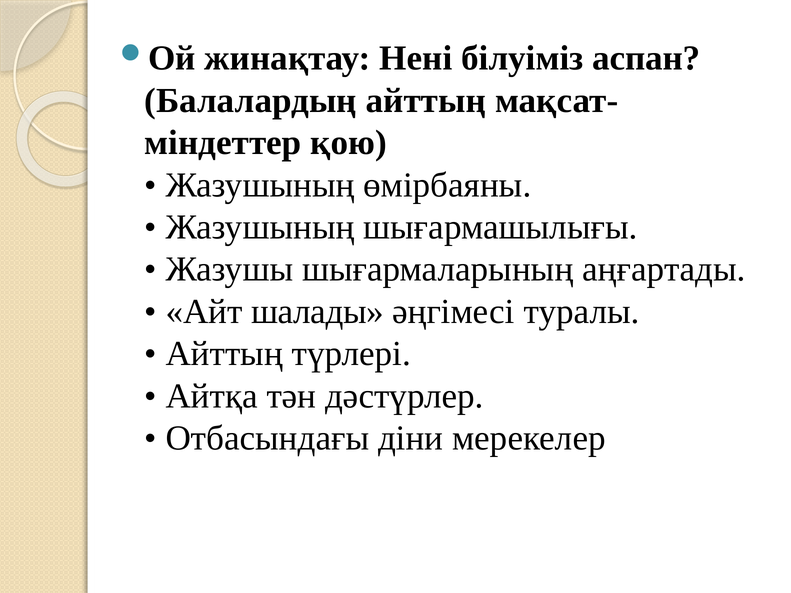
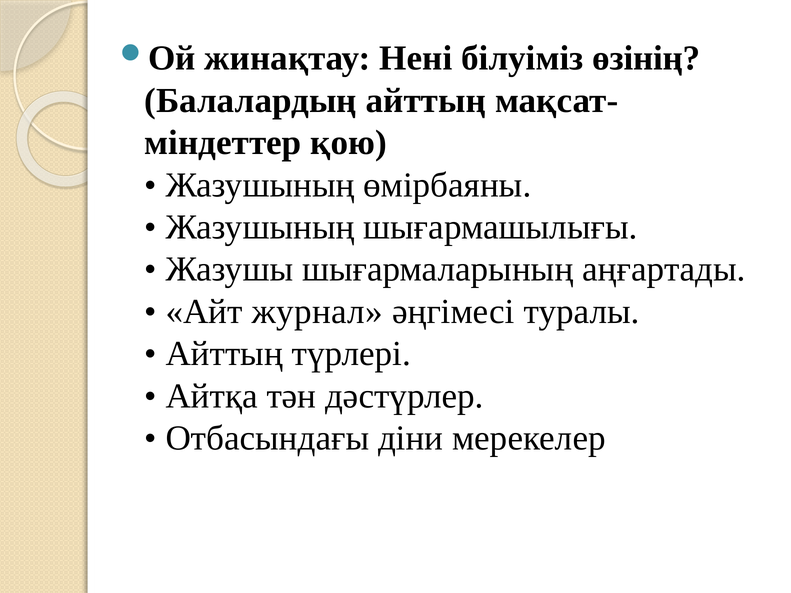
аспан: аспан -> өзінің (646, 58)
шалады: шалады -> журнал (317, 312)
